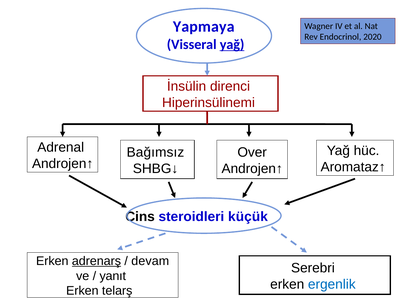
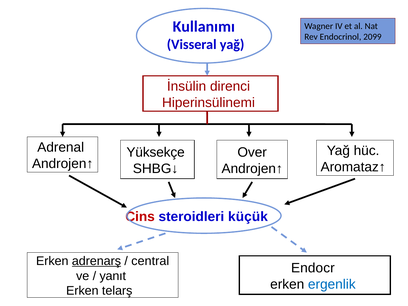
Yapmaya: Yapmaya -> Kullanımı (204, 27)
2020: 2020 -> 2099 (372, 37)
yağ underline: present -> none (232, 45)
Bağımsız: Bağımsız -> Yüksekçe (156, 152)
Cins colour: black -> red (140, 217)
devam: devam -> central (150, 261)
Serebri: Serebri -> Endocr (313, 268)
